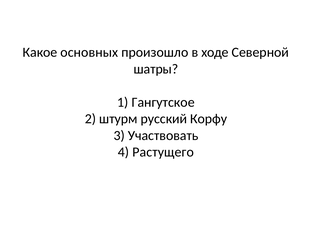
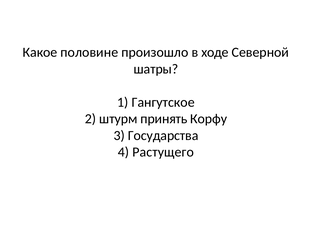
основных: основных -> половине (89, 52)
русский: русский -> принять (164, 119)
Участвовать: Участвовать -> Государства (163, 136)
